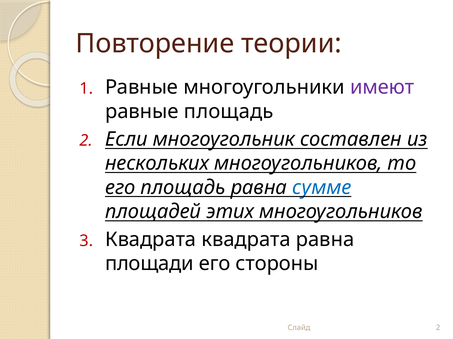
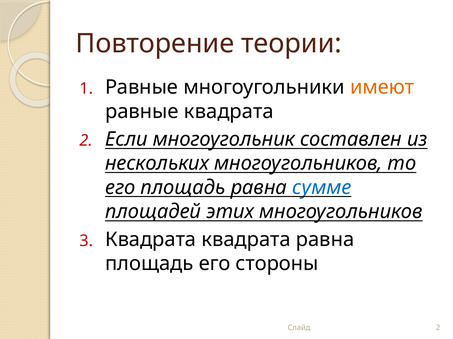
имеют colour: purple -> orange (382, 87)
равные площадь: площадь -> квадрата (229, 112)
площади: площади -> площадь (149, 264)
